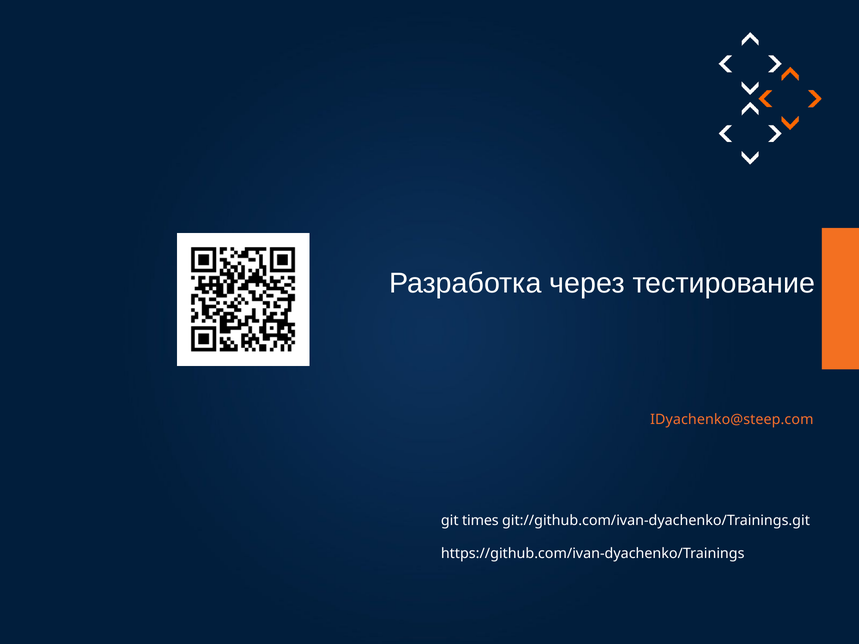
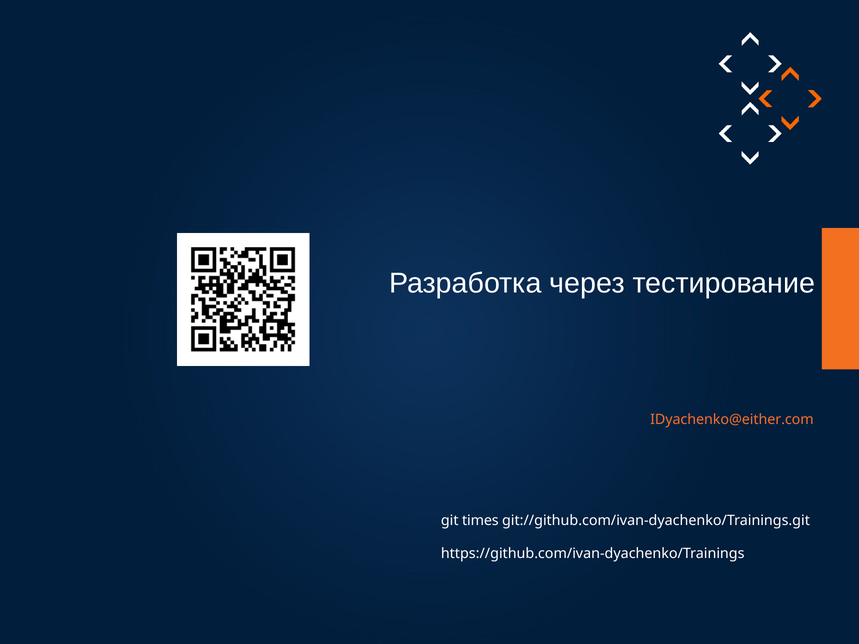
IDyachenko@steep.com: IDyachenko@steep.com -> IDyachenko@either.com (732, 420)
